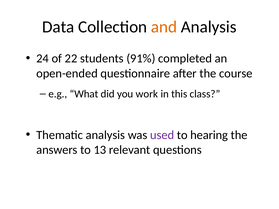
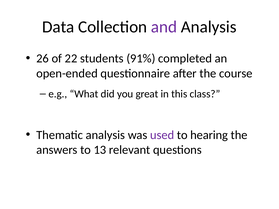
and colour: orange -> purple (164, 27)
24: 24 -> 26 (43, 59)
work: work -> great (147, 94)
